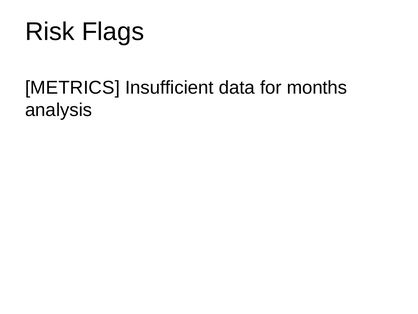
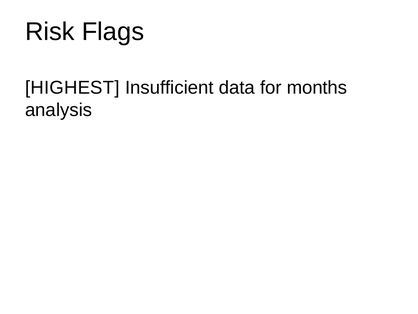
METRICS: METRICS -> HIGHEST (72, 88)
